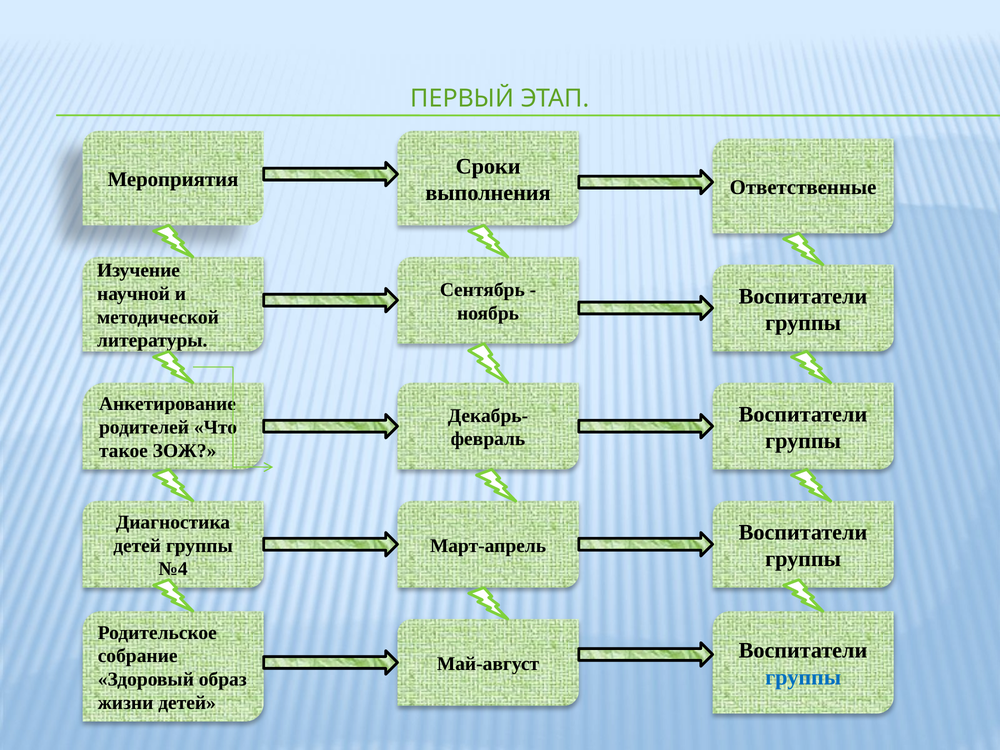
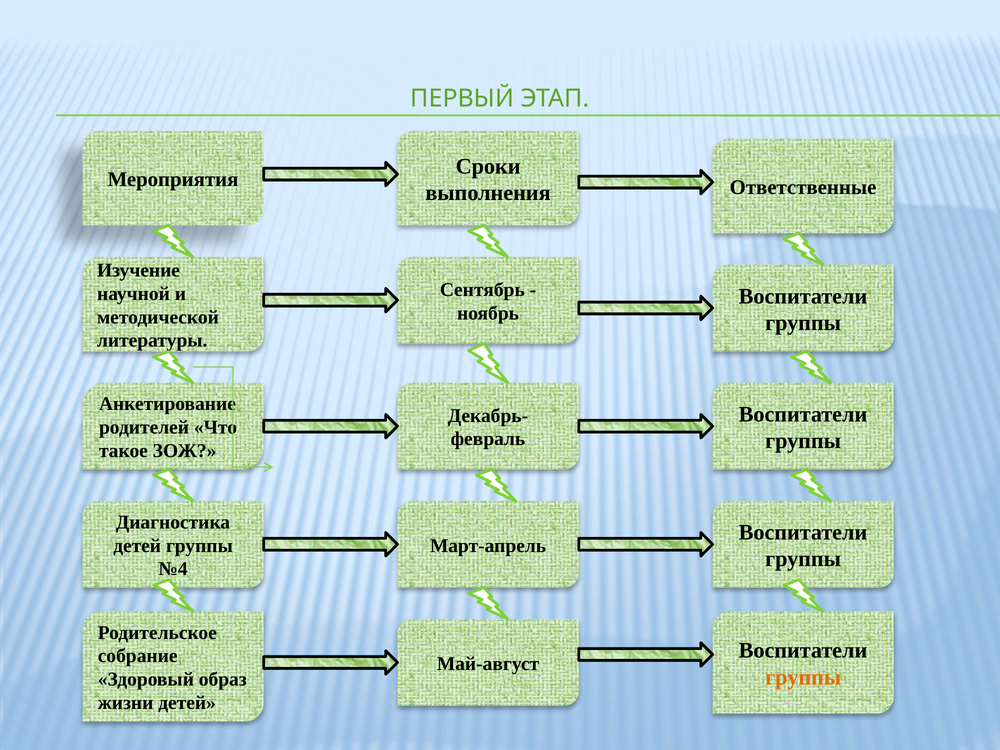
группы colour: blue -> orange (803, 677)
